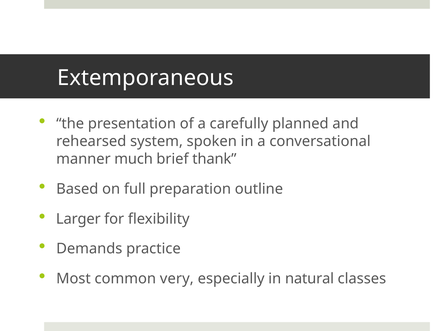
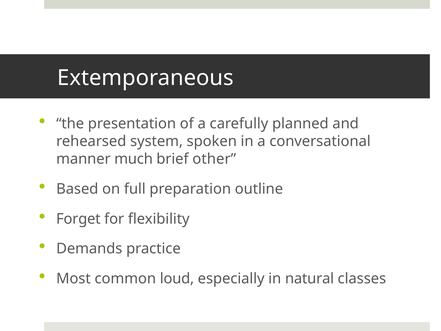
thank: thank -> other (214, 159)
Larger: Larger -> Forget (78, 219)
very: very -> loud (177, 279)
